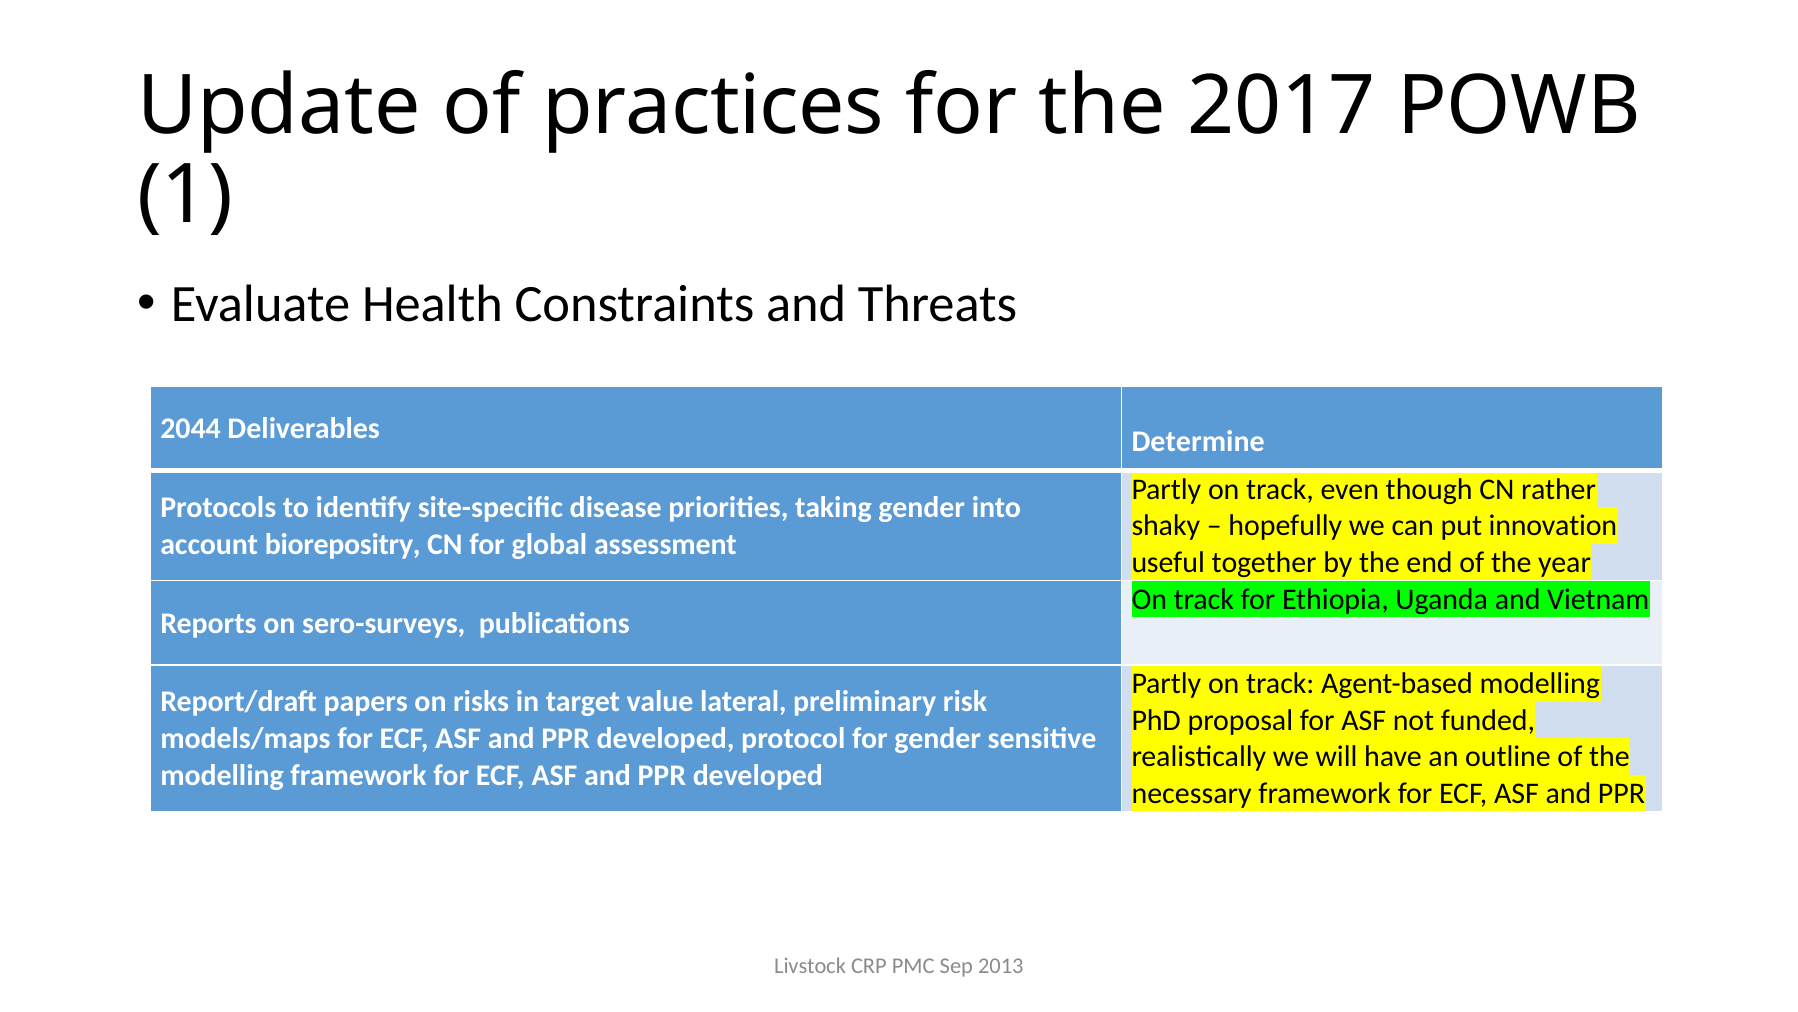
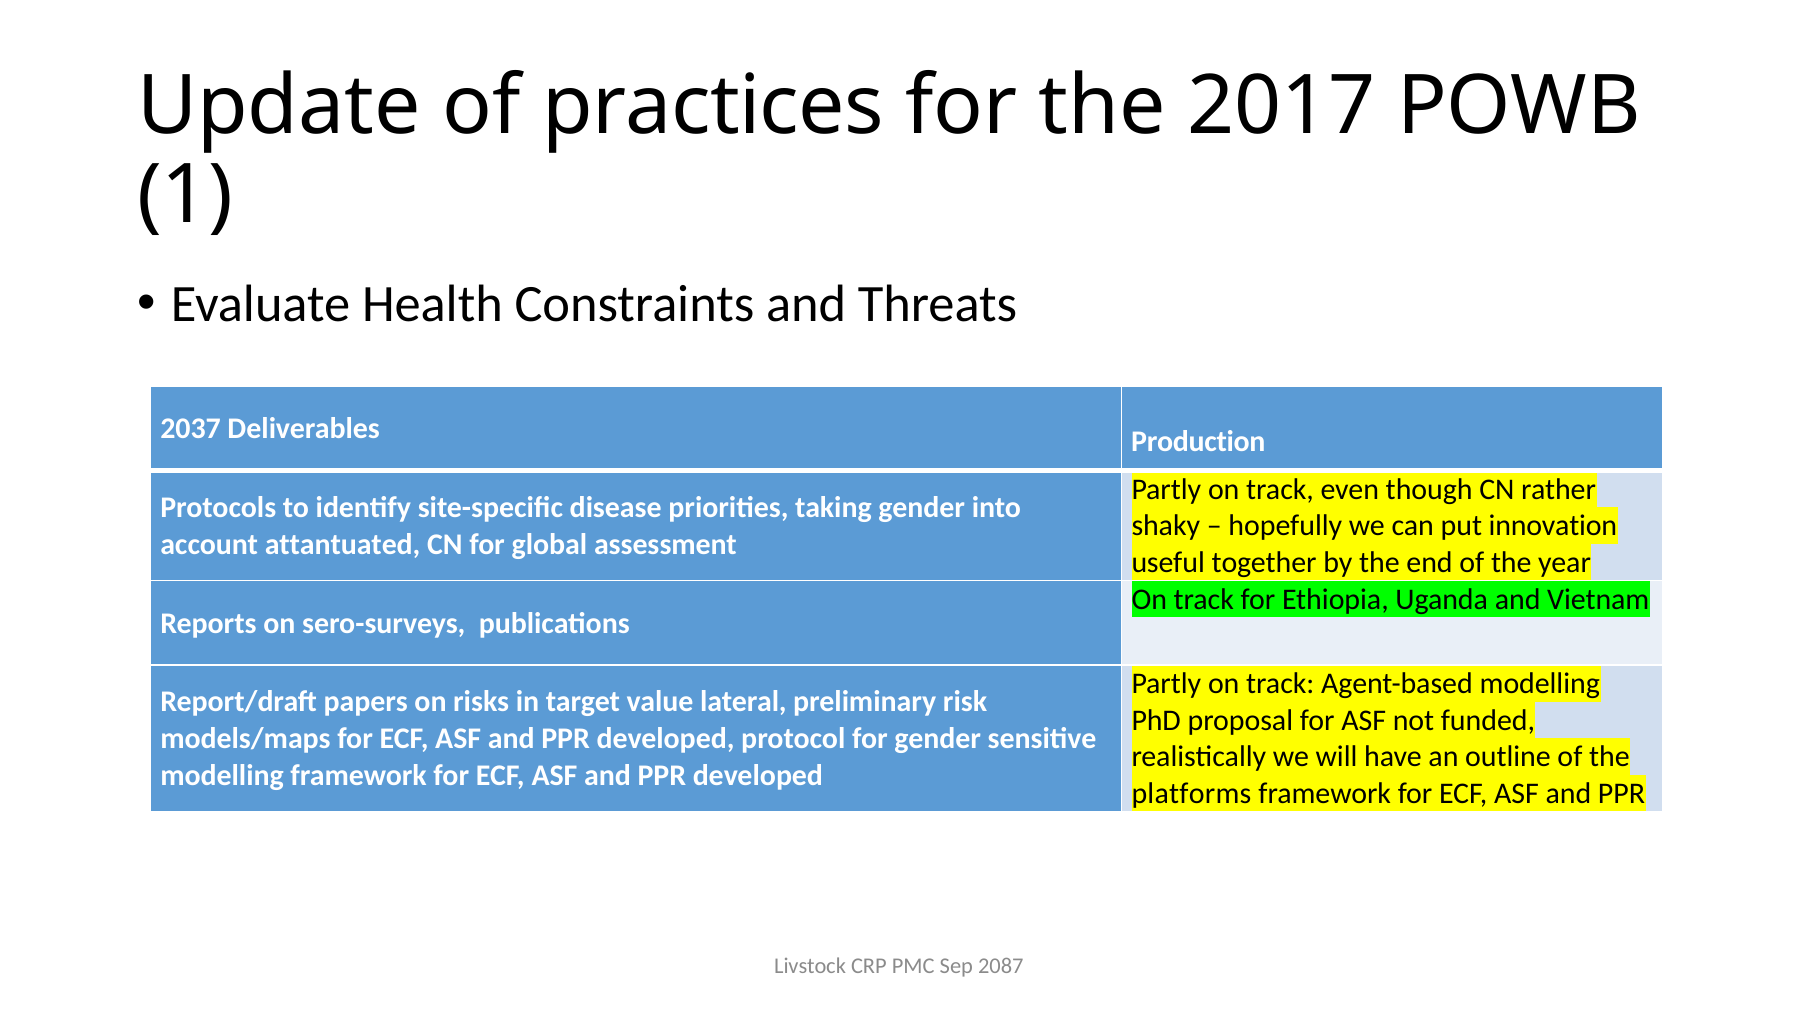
2044: 2044 -> 2037 (191, 429)
Determine: Determine -> Production (1198, 441)
biorepositry: biorepositry -> attantuated (343, 544)
necessary: necessary -> platforms (1191, 793)
2013: 2013 -> 2087 (1001, 966)
